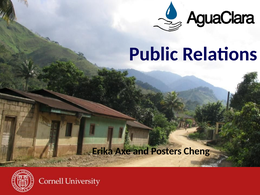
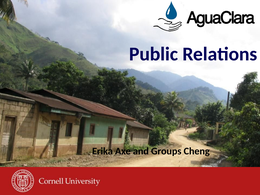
Posters: Posters -> Groups (166, 151)
